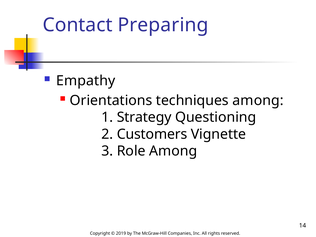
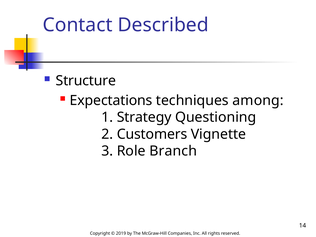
Preparing: Preparing -> Described (163, 25)
Empathy: Empathy -> Structure (86, 81)
Orientations: Orientations -> Expectations (111, 100)
Role Among: Among -> Branch (173, 151)
